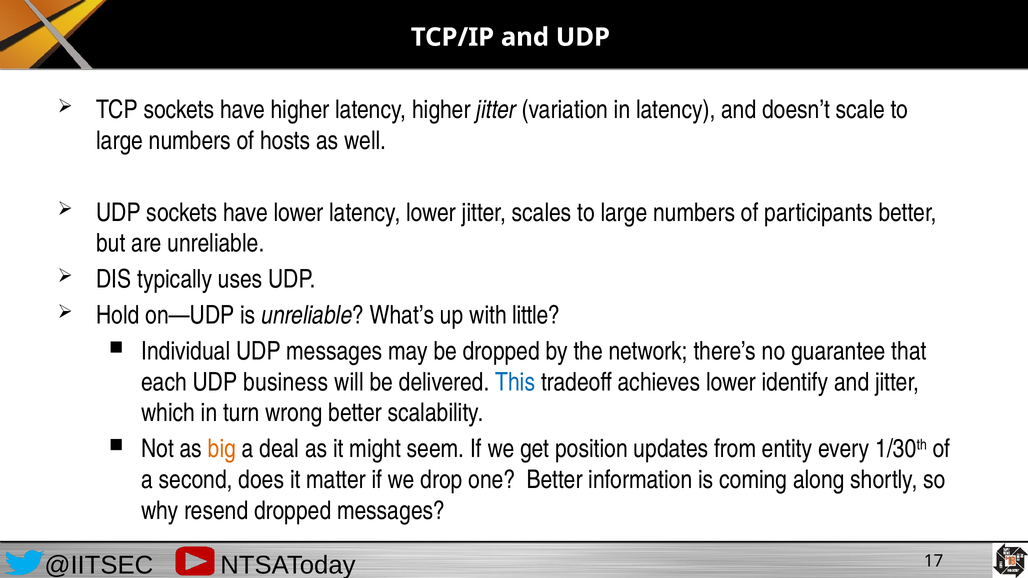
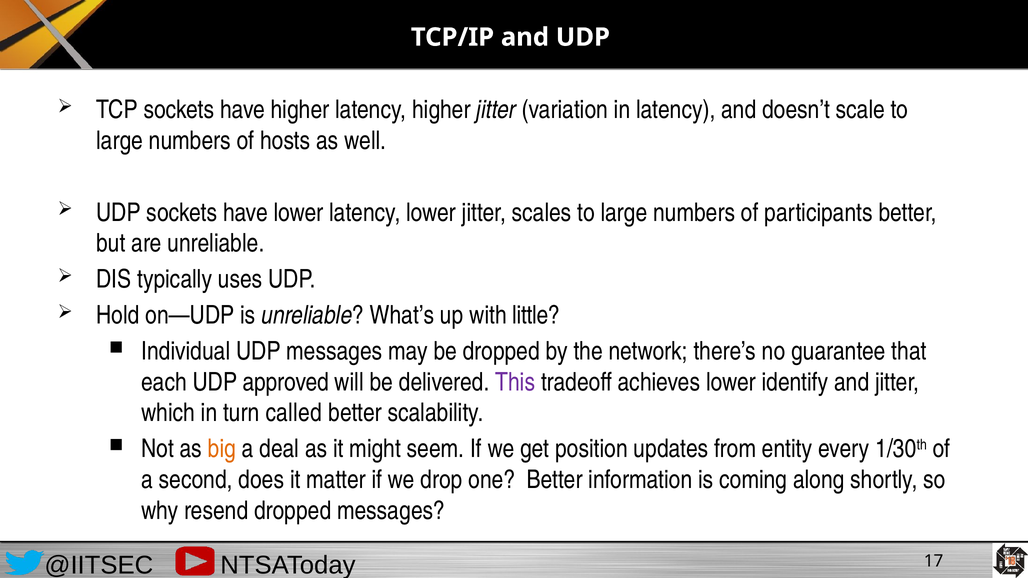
business: business -> approved (286, 382)
This colour: blue -> purple (515, 382)
wrong: wrong -> called (294, 413)
